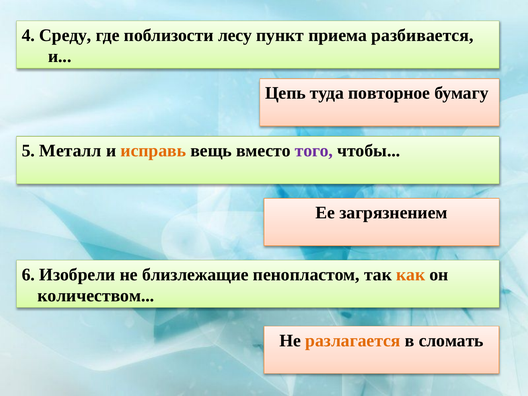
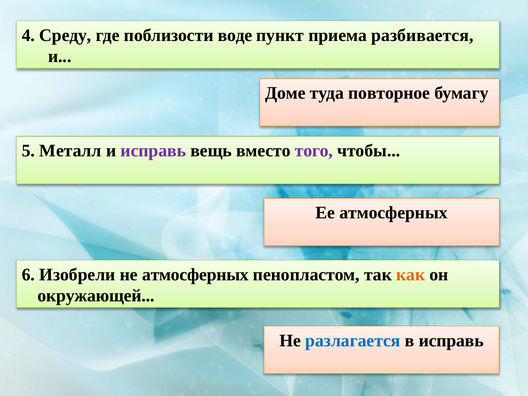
лесу: лесу -> воде (235, 35)
Цепь: Цепь -> Доме (285, 93)
исправь colour: orange -> purple (153, 151)
Ее загрязнением: загрязнением -> атмосферных (394, 213)
не близлежащие: близлежащие -> атмосферных (195, 275)
количеством: количеством -> окружающей (96, 296)
разлагается colour: orange -> blue (353, 341)
в сломать: сломать -> исправь (451, 341)
